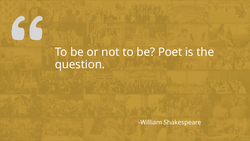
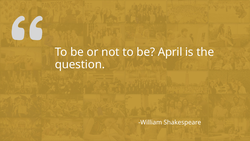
Poet: Poet -> April (170, 52)
